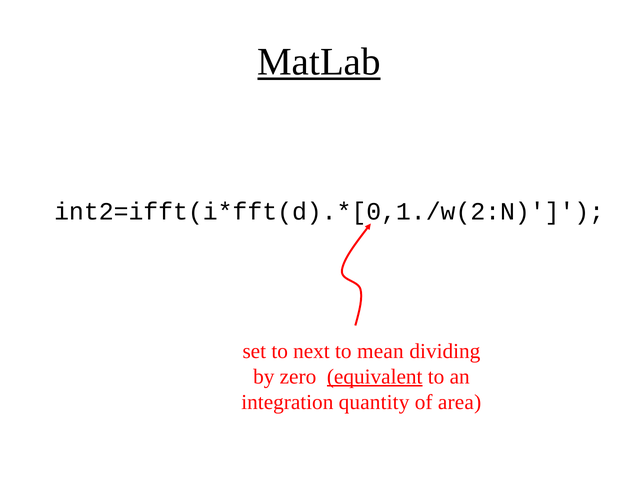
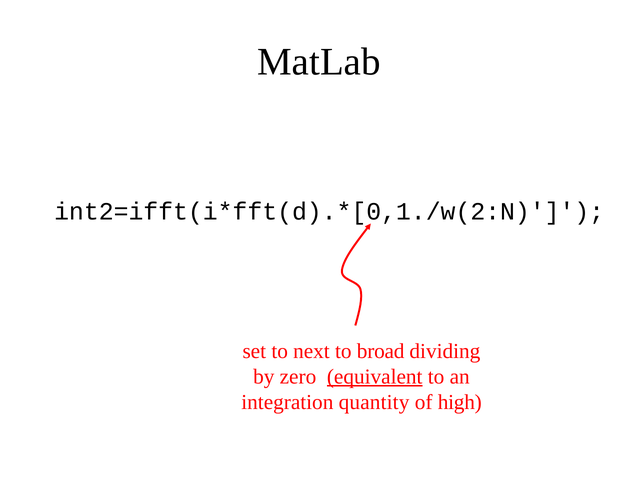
MatLab underline: present -> none (319, 62)
mean: mean -> broad (381, 351)
area: area -> high (460, 402)
